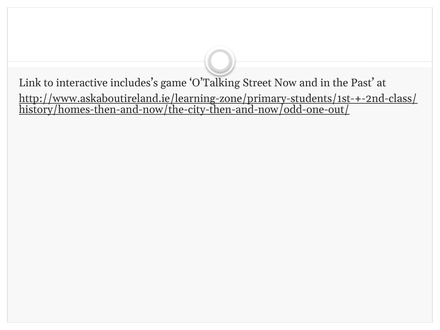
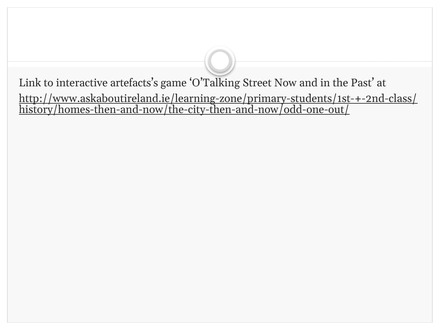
includes’s: includes’s -> artefacts’s (134, 83)
